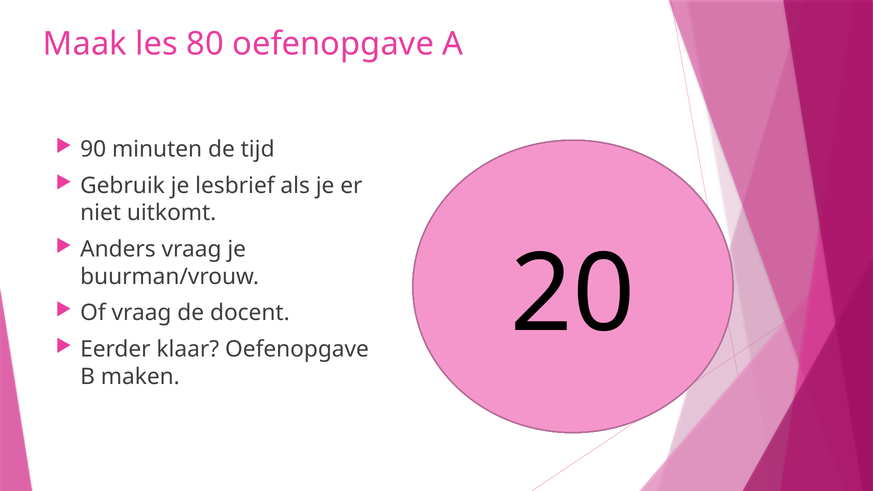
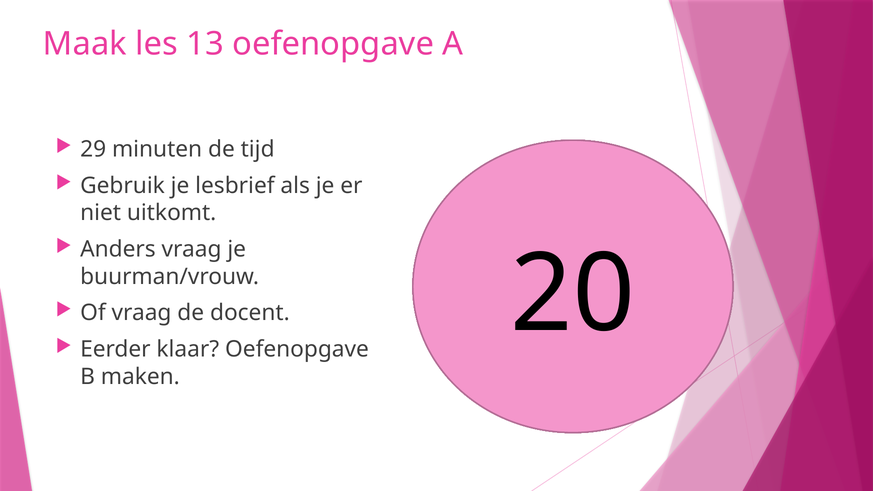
les 80: 80 -> 13 (205, 44)
90: 90 -> 29 (93, 149)
